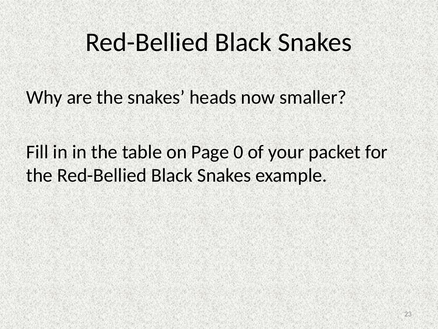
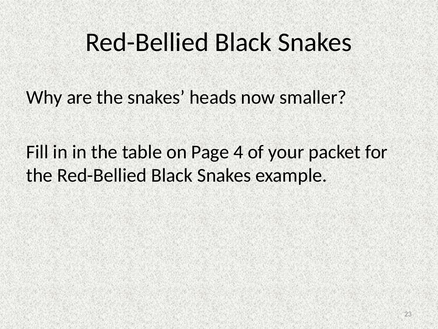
0: 0 -> 4 (238, 152)
